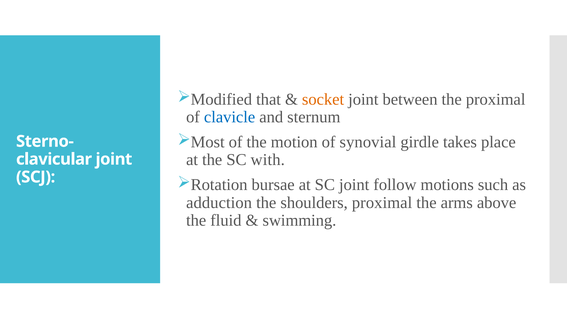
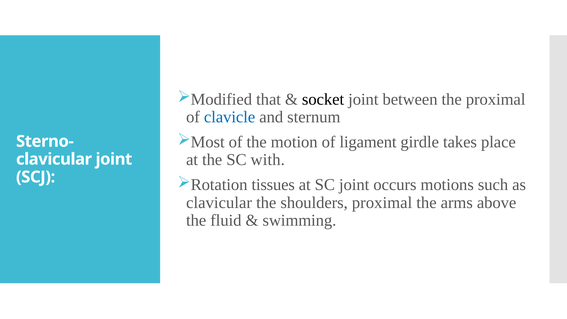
socket colour: orange -> black (323, 99)
synovial: synovial -> ligament (368, 142)
bursae: bursae -> tissues (273, 185)
follow: follow -> occurs (395, 185)
adduction: adduction -> clavicular (219, 203)
